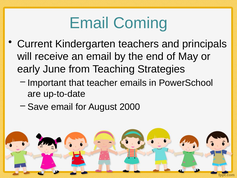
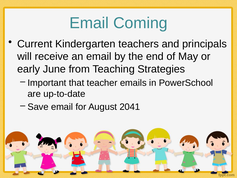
2000: 2000 -> 2041 (130, 107)
